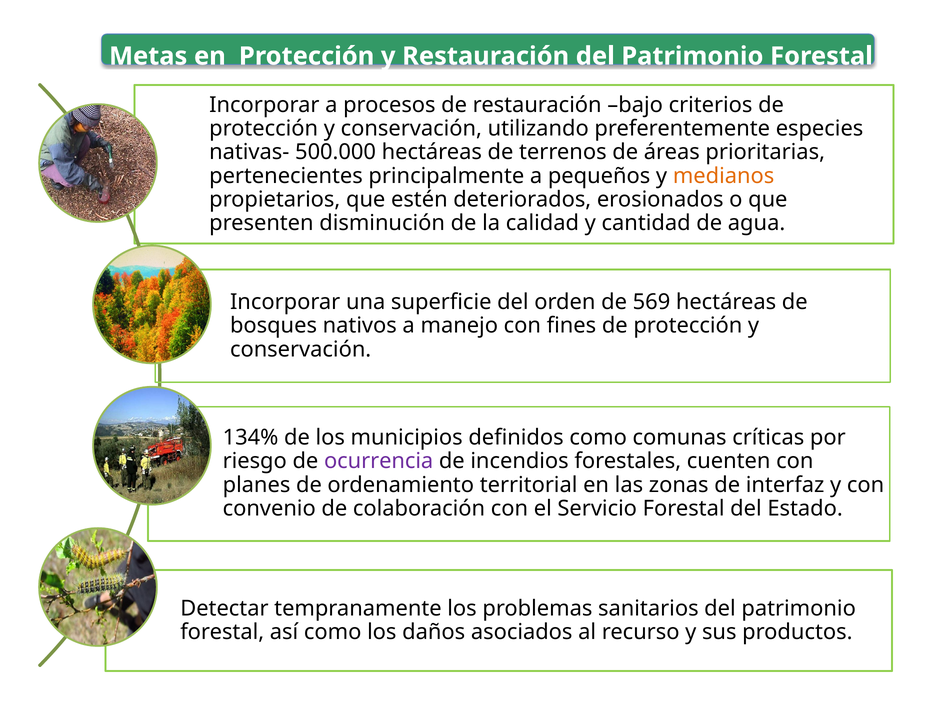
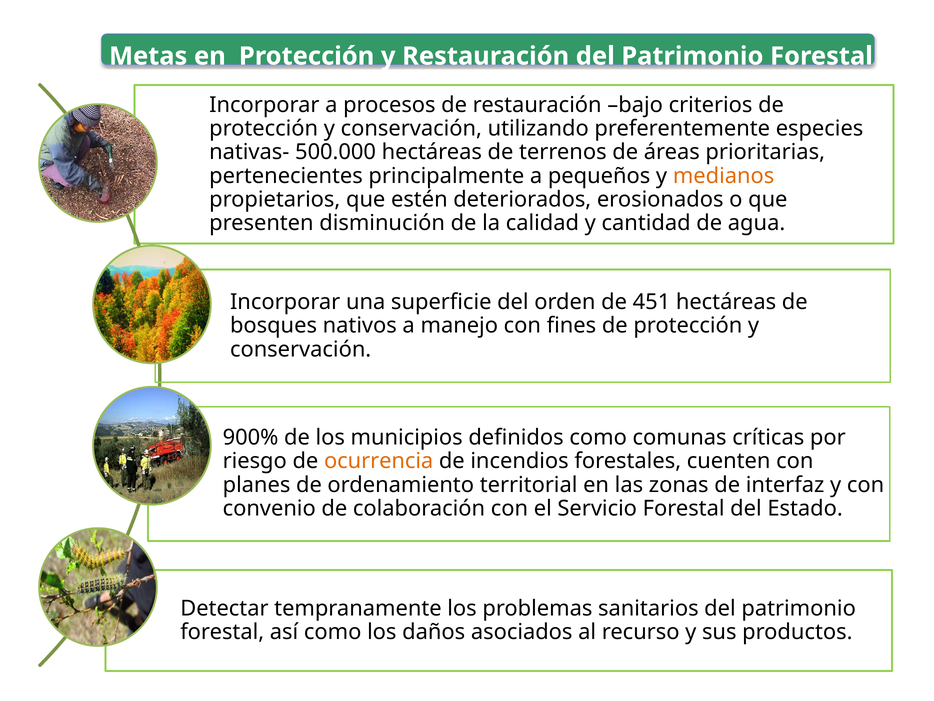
569: 569 -> 451 (651, 302)
134%: 134% -> 900% (251, 437)
ocurrencia colour: purple -> orange (379, 461)
